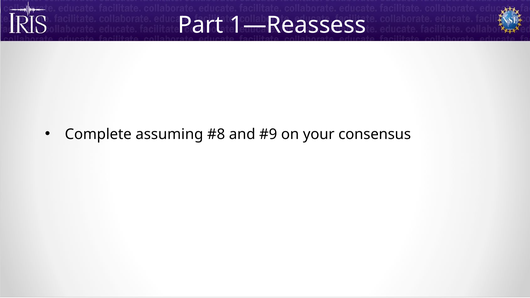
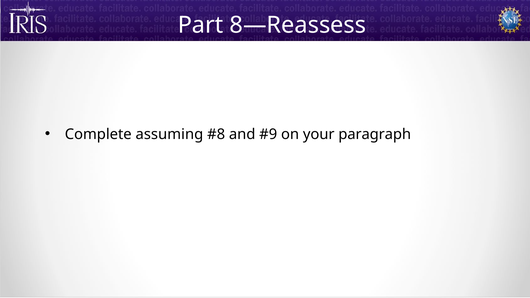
1—Reassess: 1—Reassess -> 8—Reassess (298, 25)
consensus: consensus -> paragraph (375, 134)
